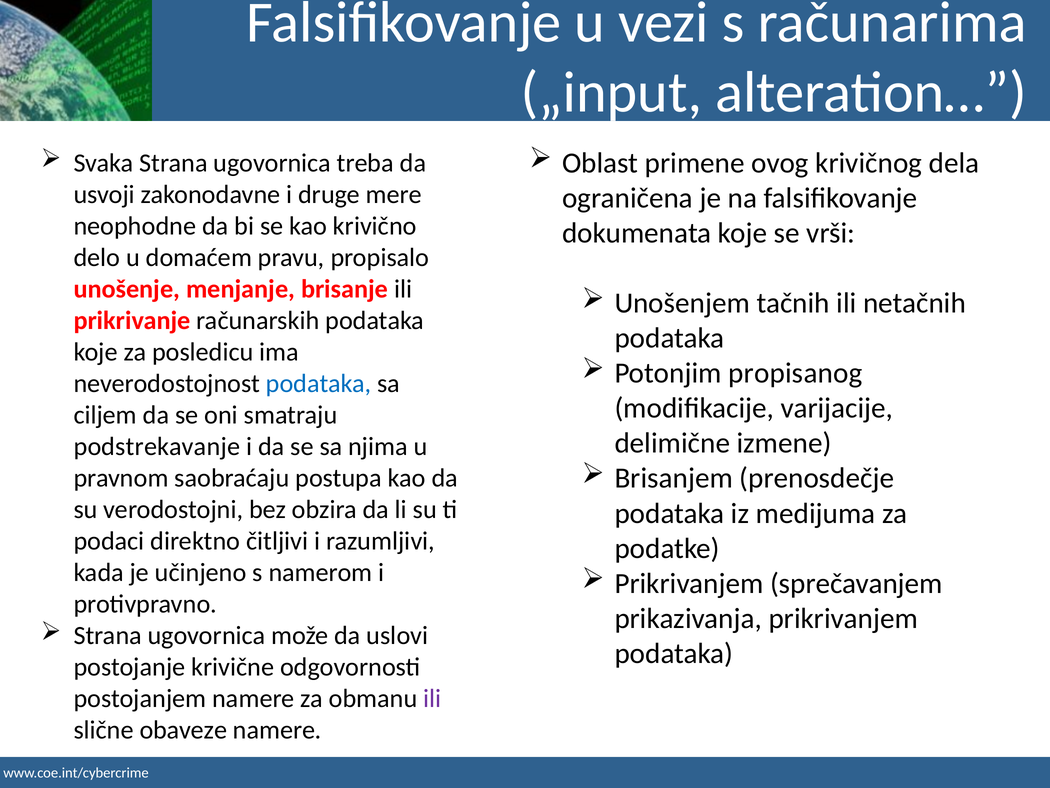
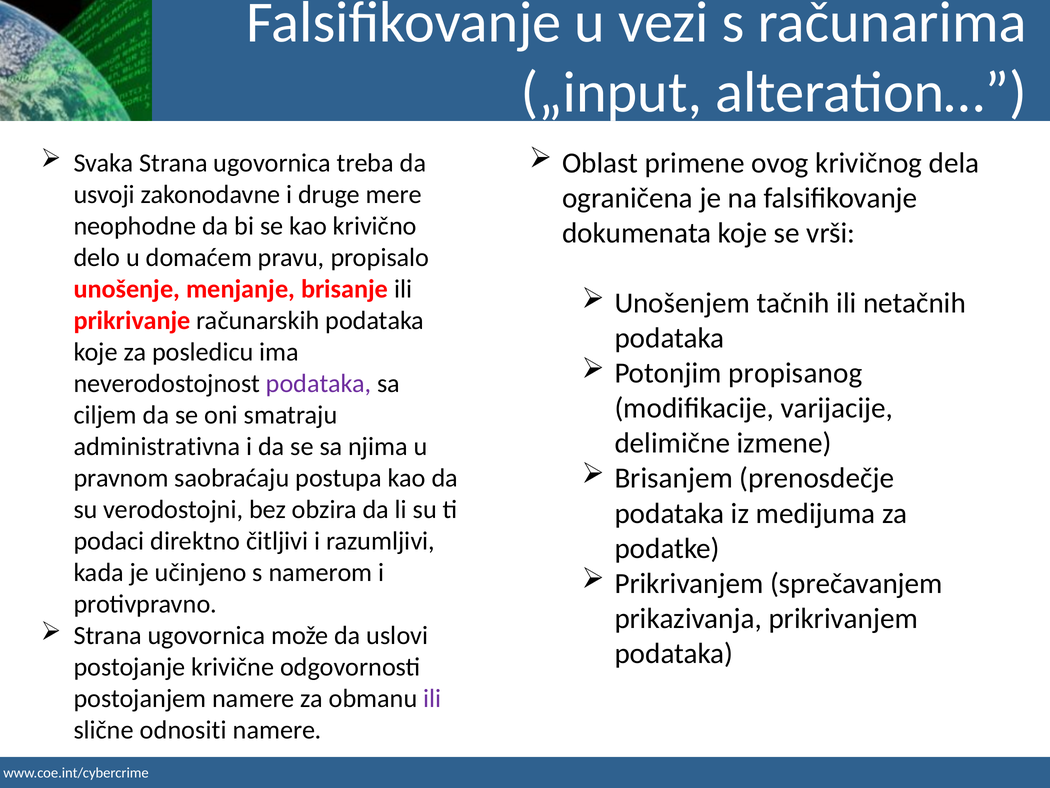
podataka colour: blue -> purple (319, 383)
podstrekavanje: podstrekavanje -> administrativna (157, 446)
obaveze: obaveze -> odnositi (183, 730)
